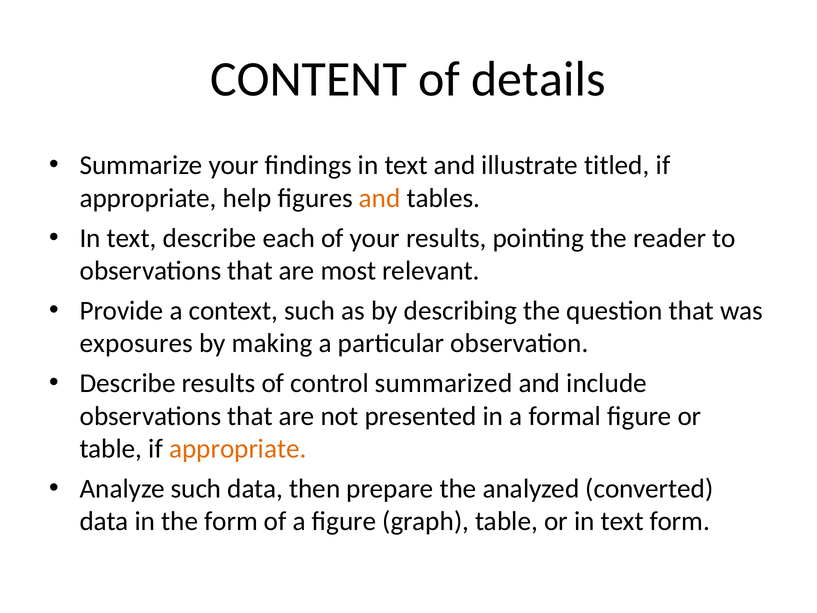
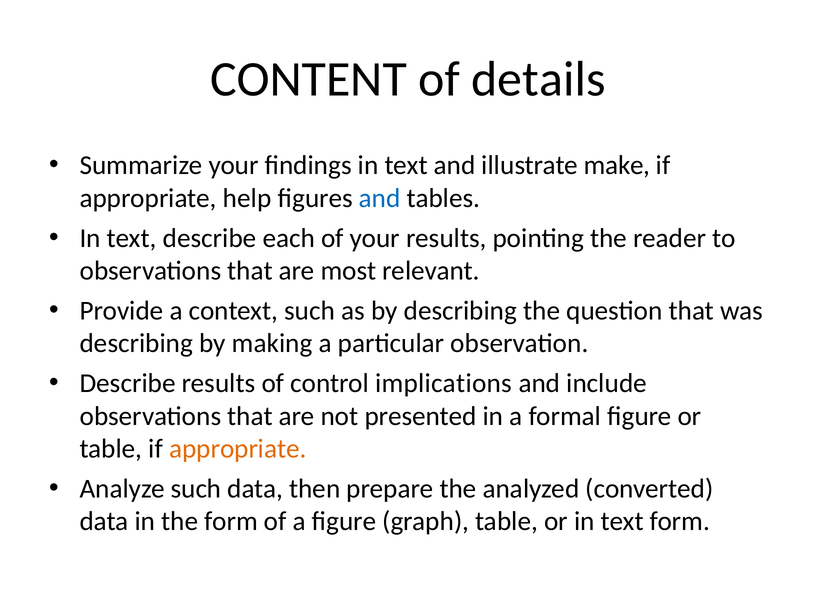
titled: titled -> make (617, 165)
and colour: orange -> blue (380, 198)
exposures: exposures -> describing (136, 343)
summarized: summarized -> implications (444, 383)
